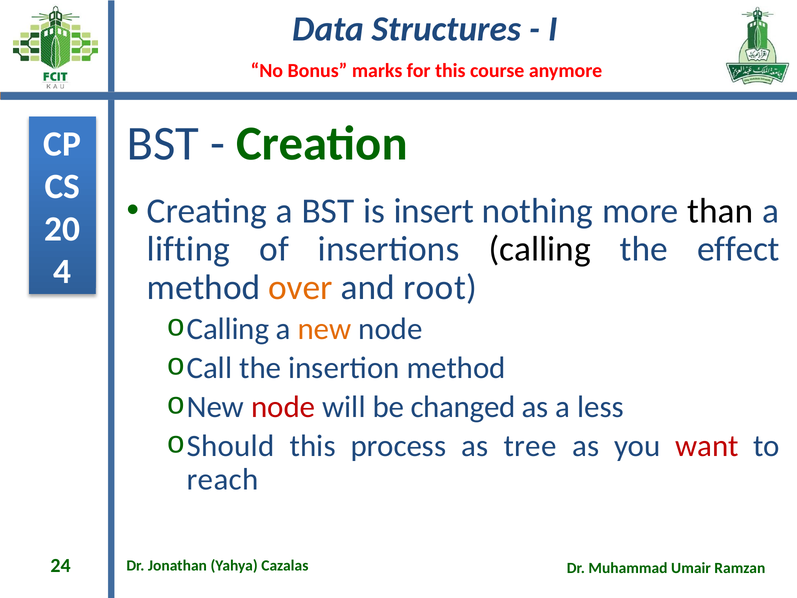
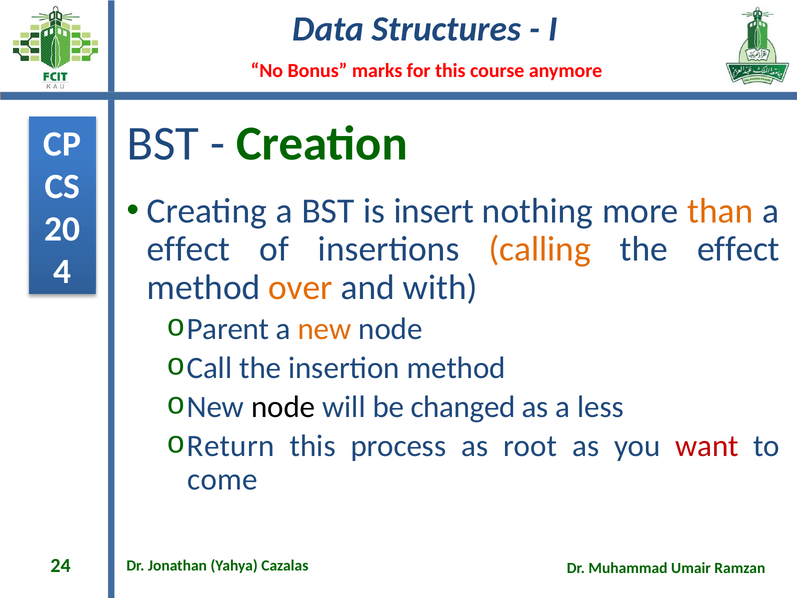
than colour: black -> orange (721, 211)
lifting: lifting -> effect (189, 249)
calling colour: black -> orange (540, 249)
root: root -> with (440, 287)
Calling: Calling -> Parent (228, 329)
node colour: red -> black (283, 407)
Should: Should -> Return (231, 446)
tree: tree -> root (530, 446)
reach: reach -> come (223, 479)
